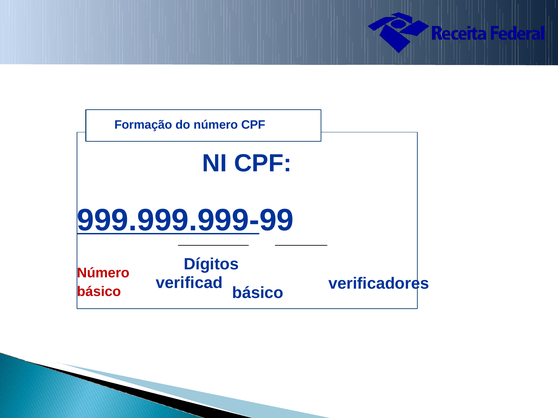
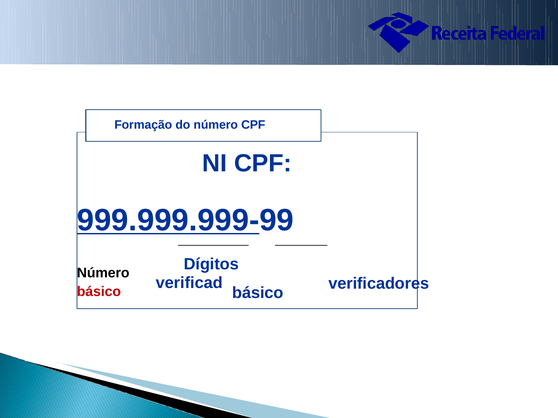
Número colour: red -> black (103, 273)
